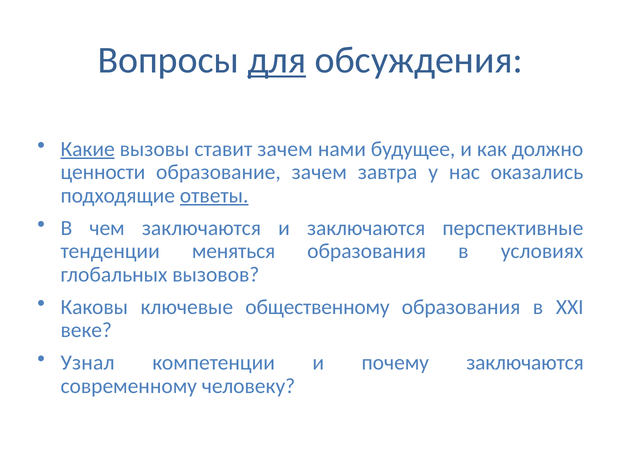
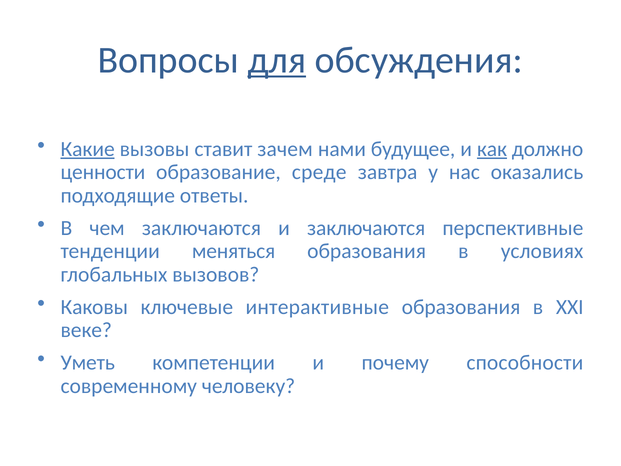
как underline: none -> present (492, 149)
образование зачем: зачем -> среде (319, 172)
ответы underline: present -> none (214, 195)
общественному: общественному -> интерактивные (317, 307)
Узнал: Узнал -> Уметь (88, 362)
почему заключаются: заключаются -> способности (525, 362)
